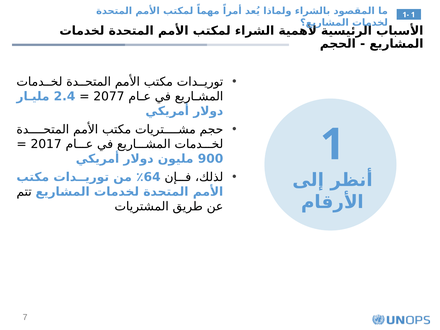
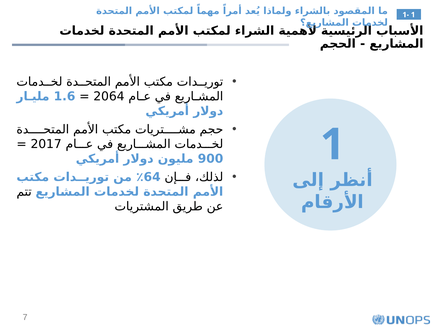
2.4: 2.4 -> 1.6 (65, 96)
2077: 2077 -> 2064 (109, 96)
